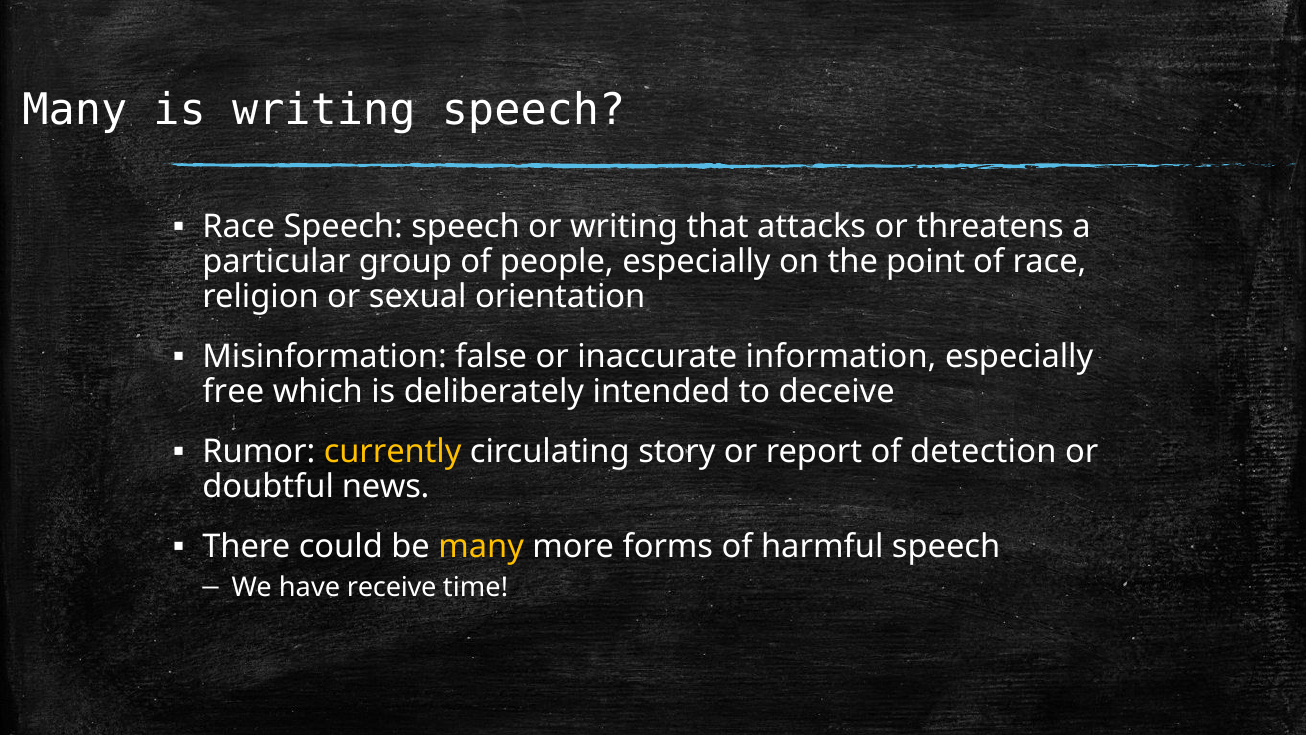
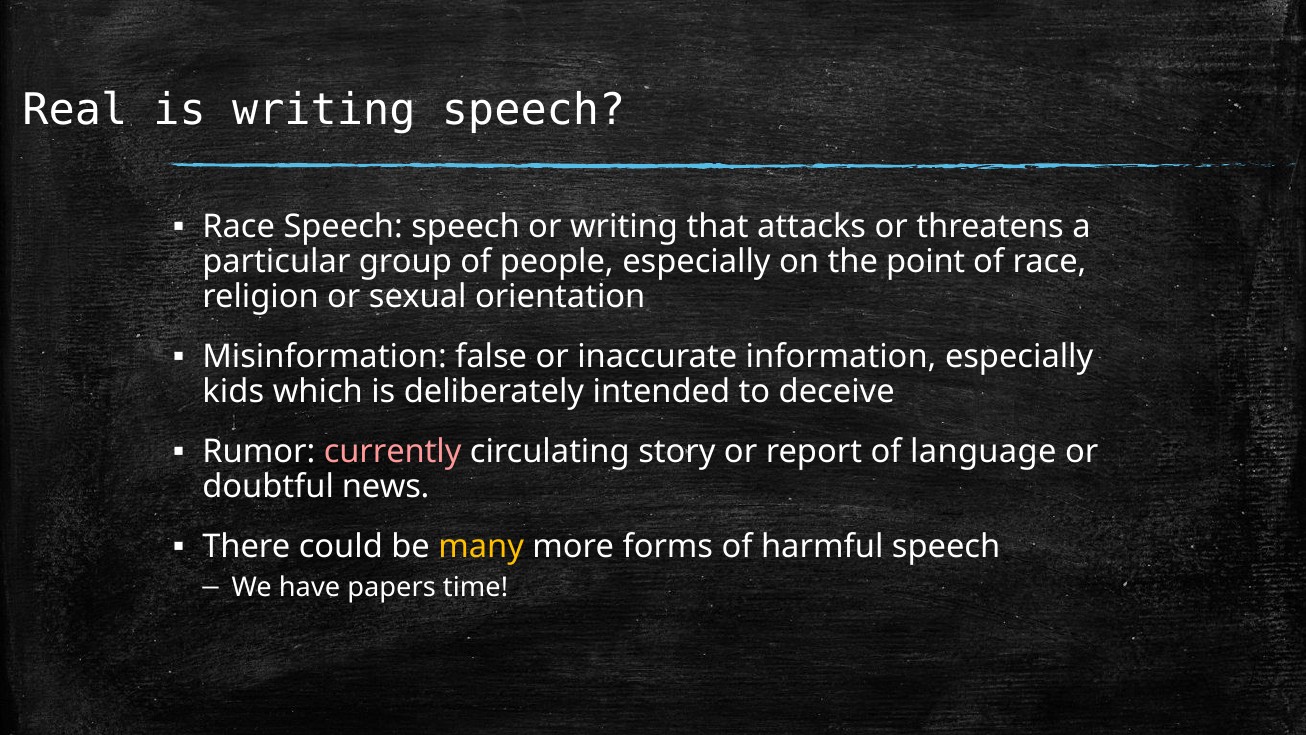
Many: Many -> Real (75, 110)
free: free -> kids (233, 392)
currently colour: yellow -> pink (393, 452)
detection: detection -> language (983, 452)
receive: receive -> papers (392, 587)
